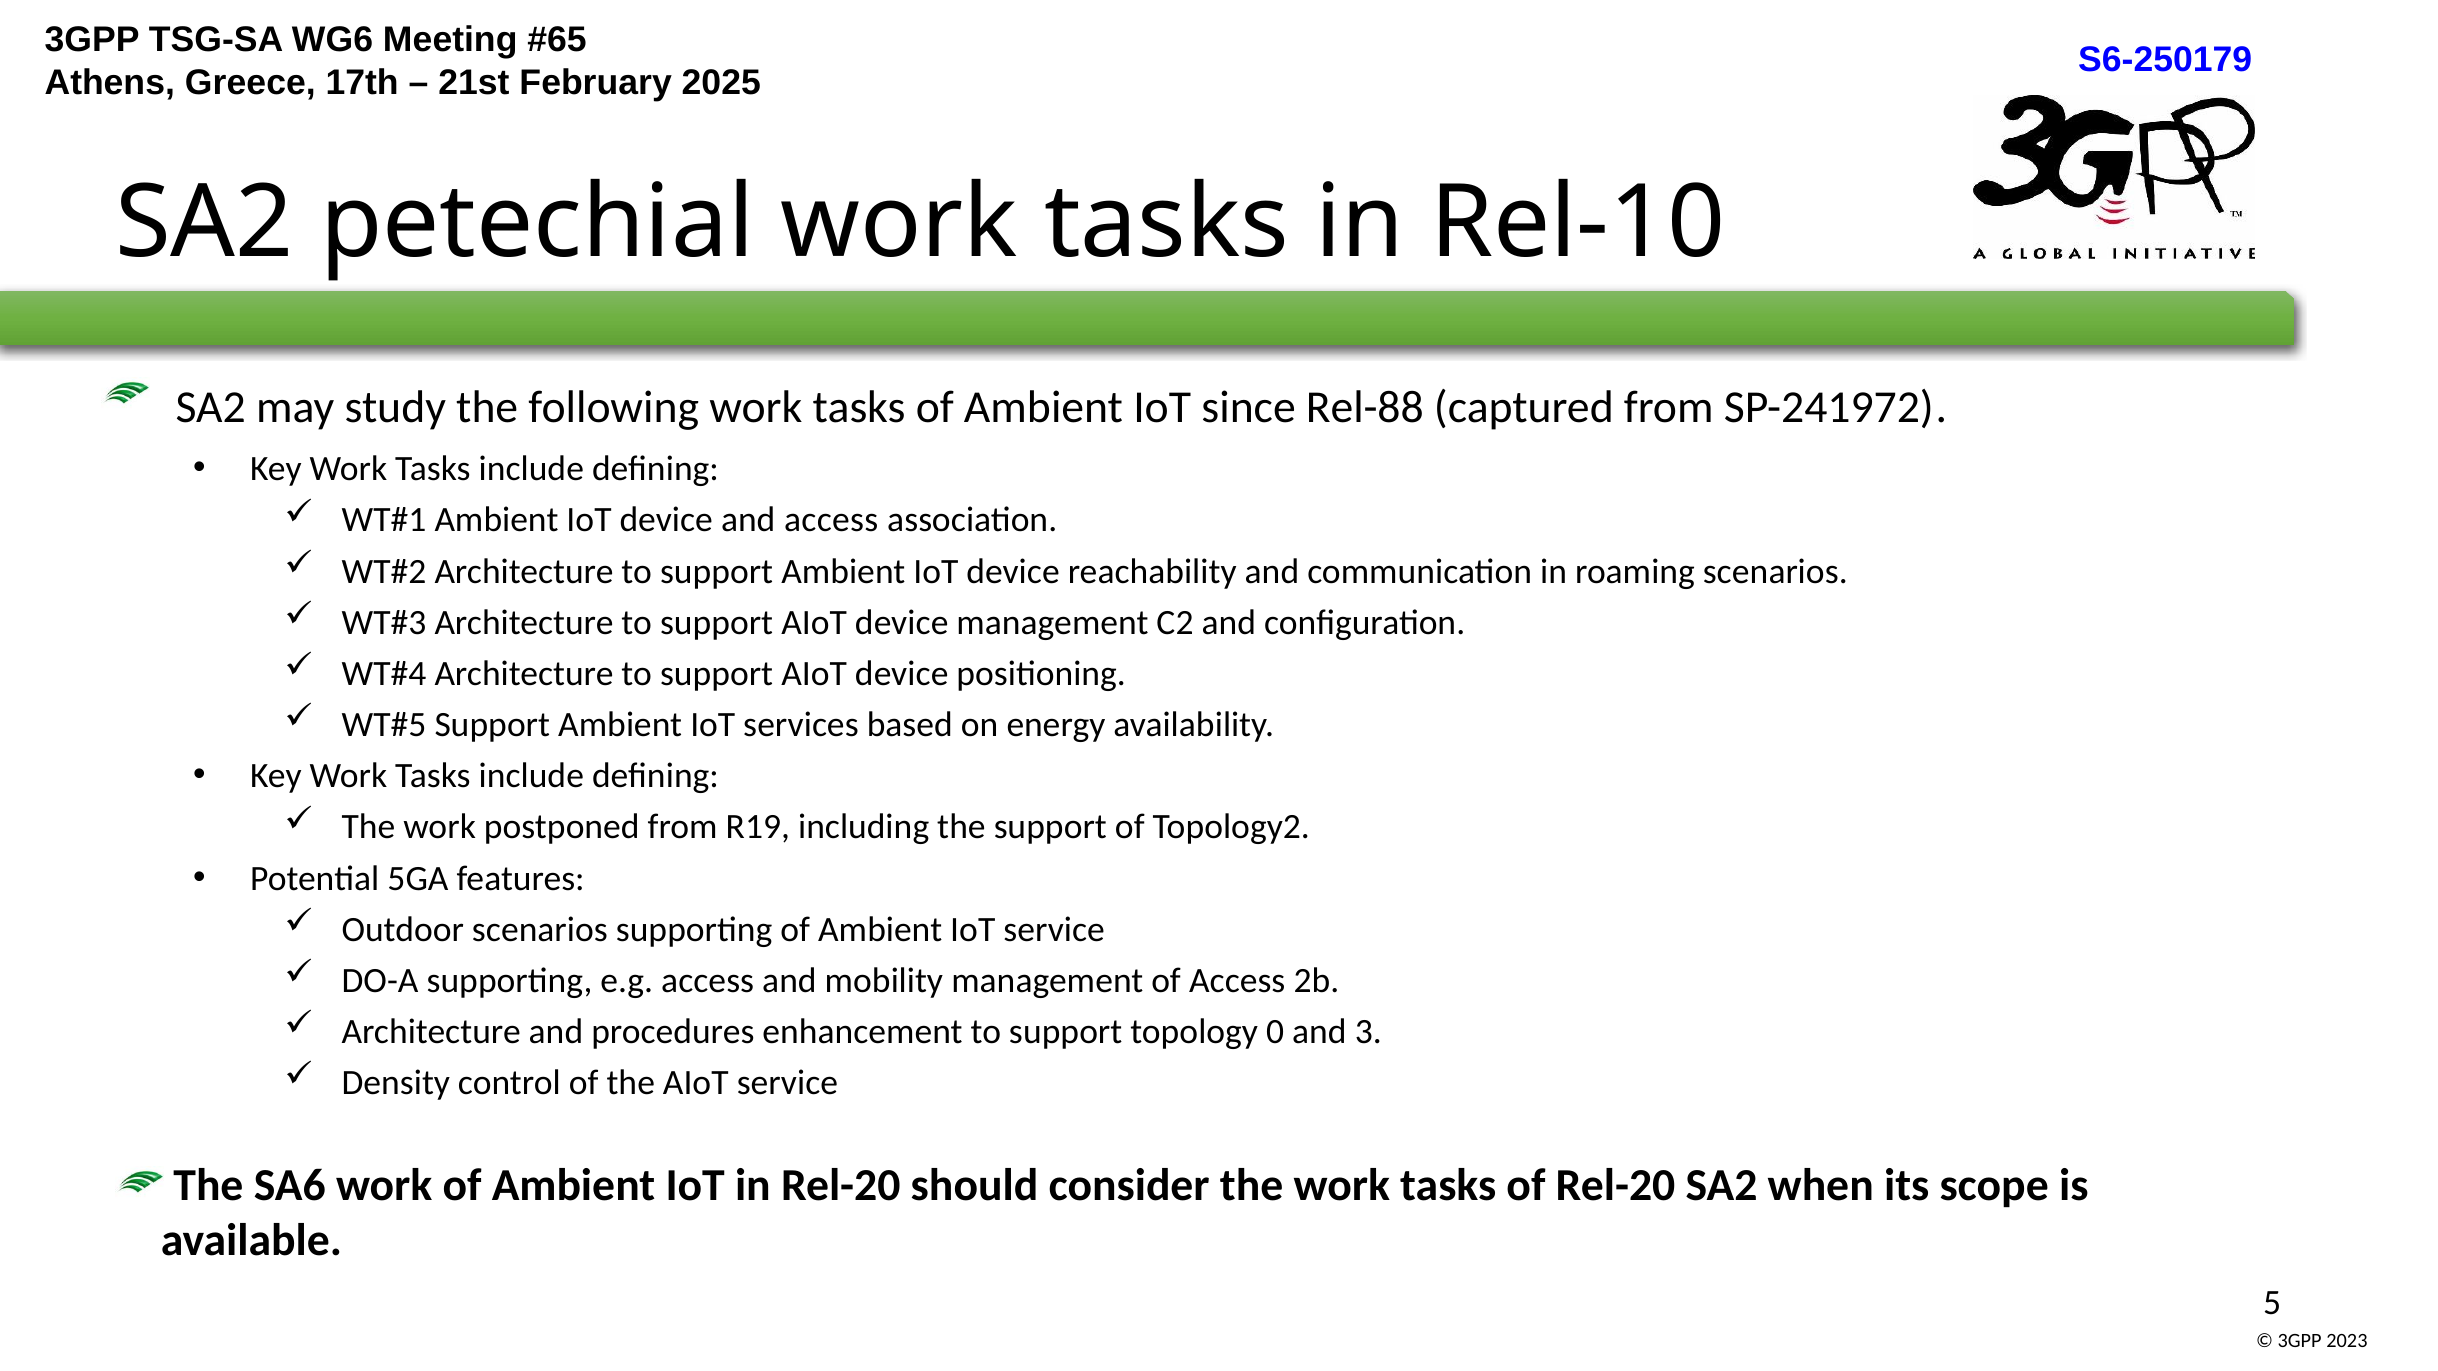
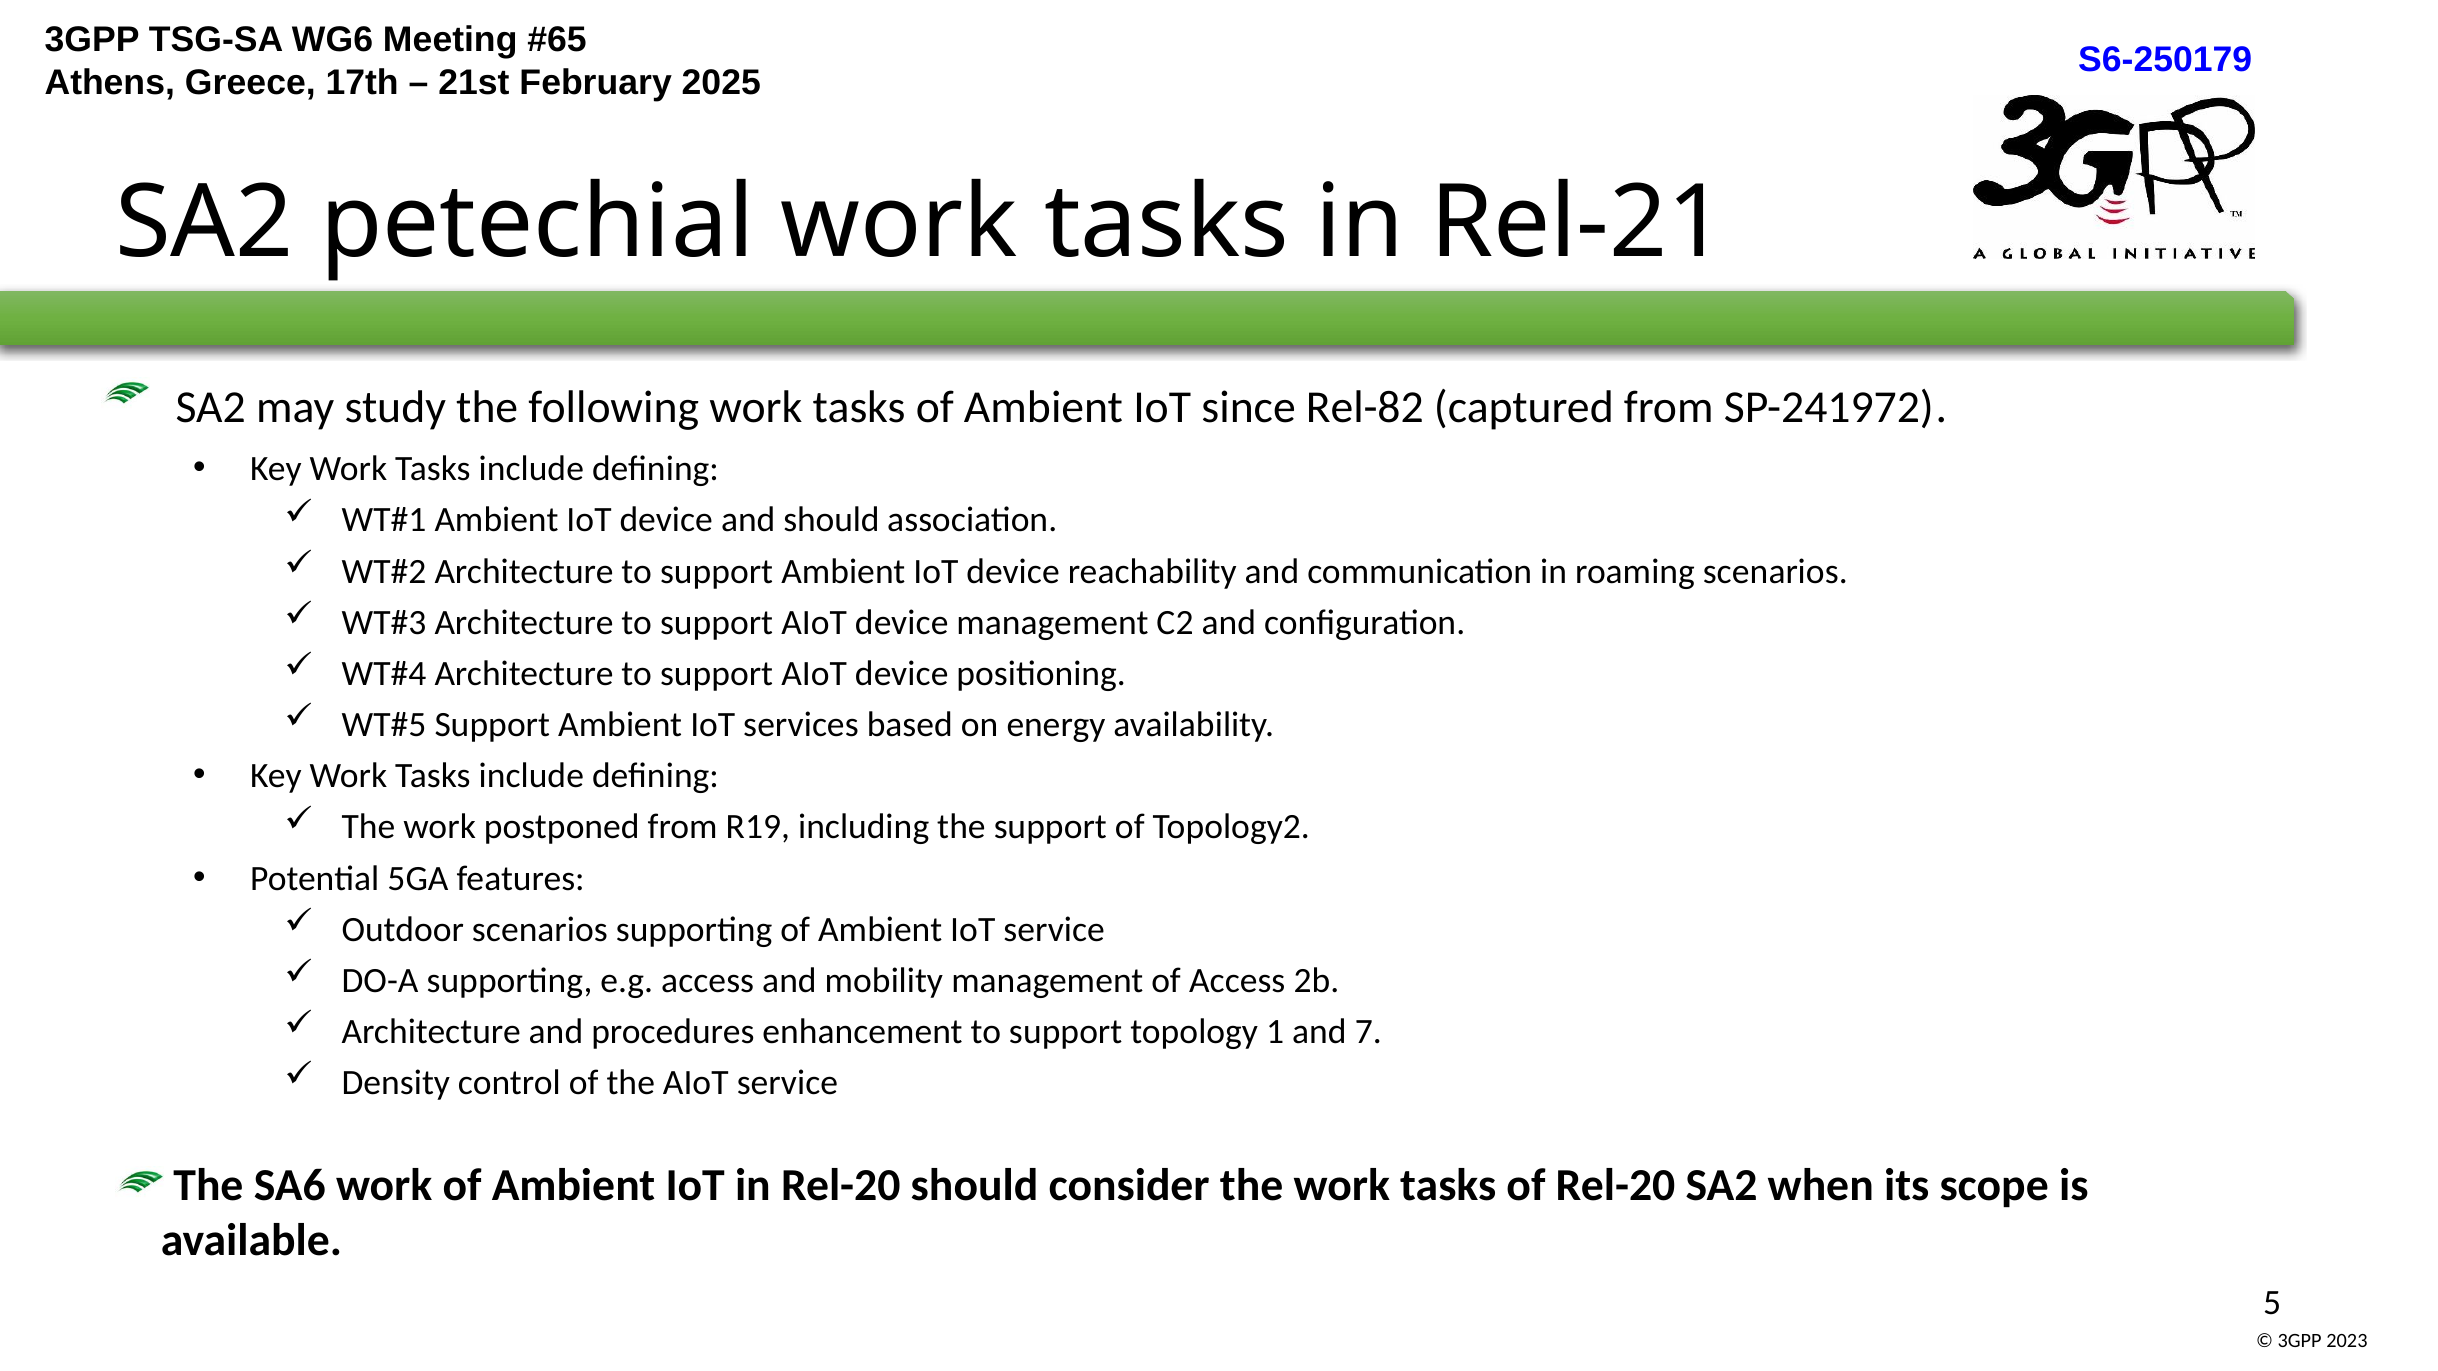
Rel-10: Rel-10 -> Rel-21 (1578, 223)
Rel-88: Rel-88 -> Rel-82 (1365, 407)
and access: access -> should (831, 520)
0: 0 -> 1 (1275, 1032)
3: 3 -> 7 (1368, 1032)
